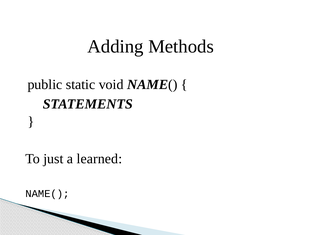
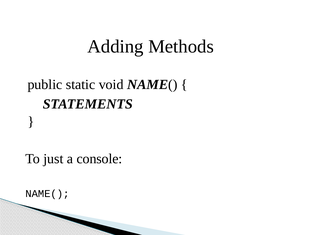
learned: learned -> console (99, 159)
